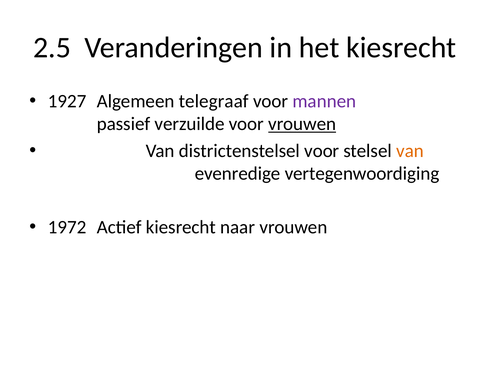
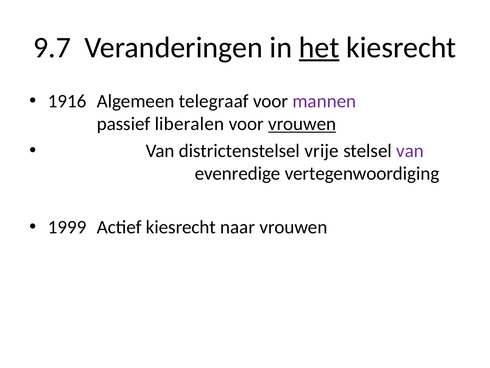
2.5: 2.5 -> 9.7 (52, 47)
het underline: none -> present (319, 47)
1927: 1927 -> 1916 (67, 101)
verzuilde: verzuilde -> liberalen (189, 124)
districtenstelsel voor: voor -> vrije (322, 151)
van colour: orange -> purple (410, 151)
1972: 1972 -> 1999 (67, 227)
